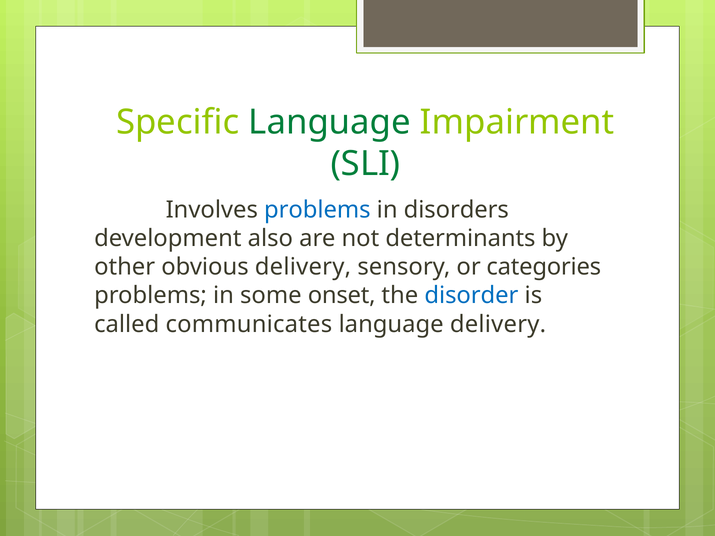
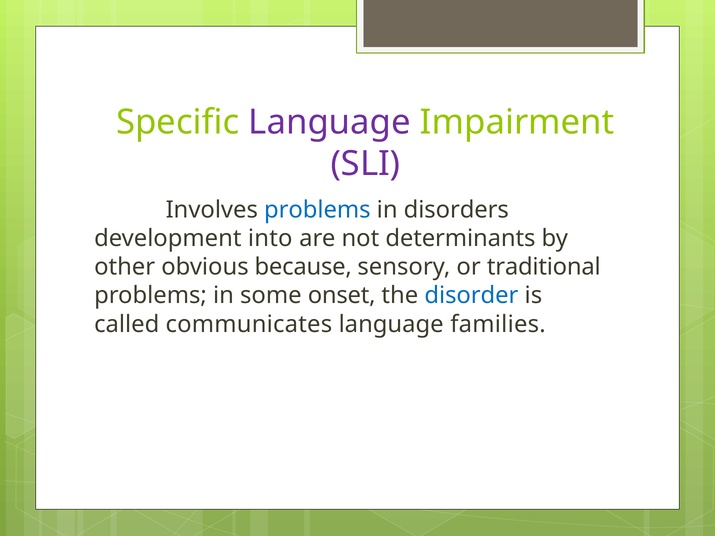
Language colour: green -> purple (330, 122)
SLI colour: green -> purple (365, 164)
also: also -> into (270, 239)
obvious delivery: delivery -> because (303, 267)
categories: categories -> traditional (544, 267)
language delivery: delivery -> families (498, 324)
